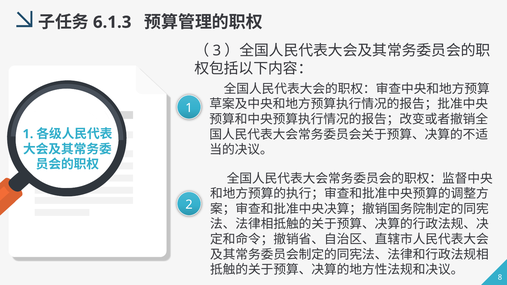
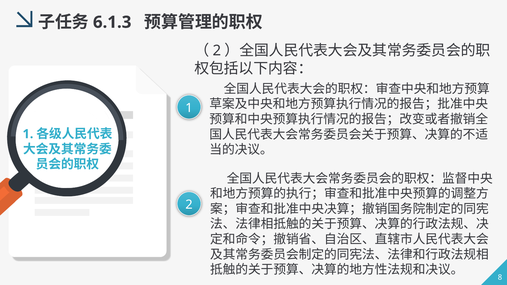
3: 3 -> 2 (217, 51)
